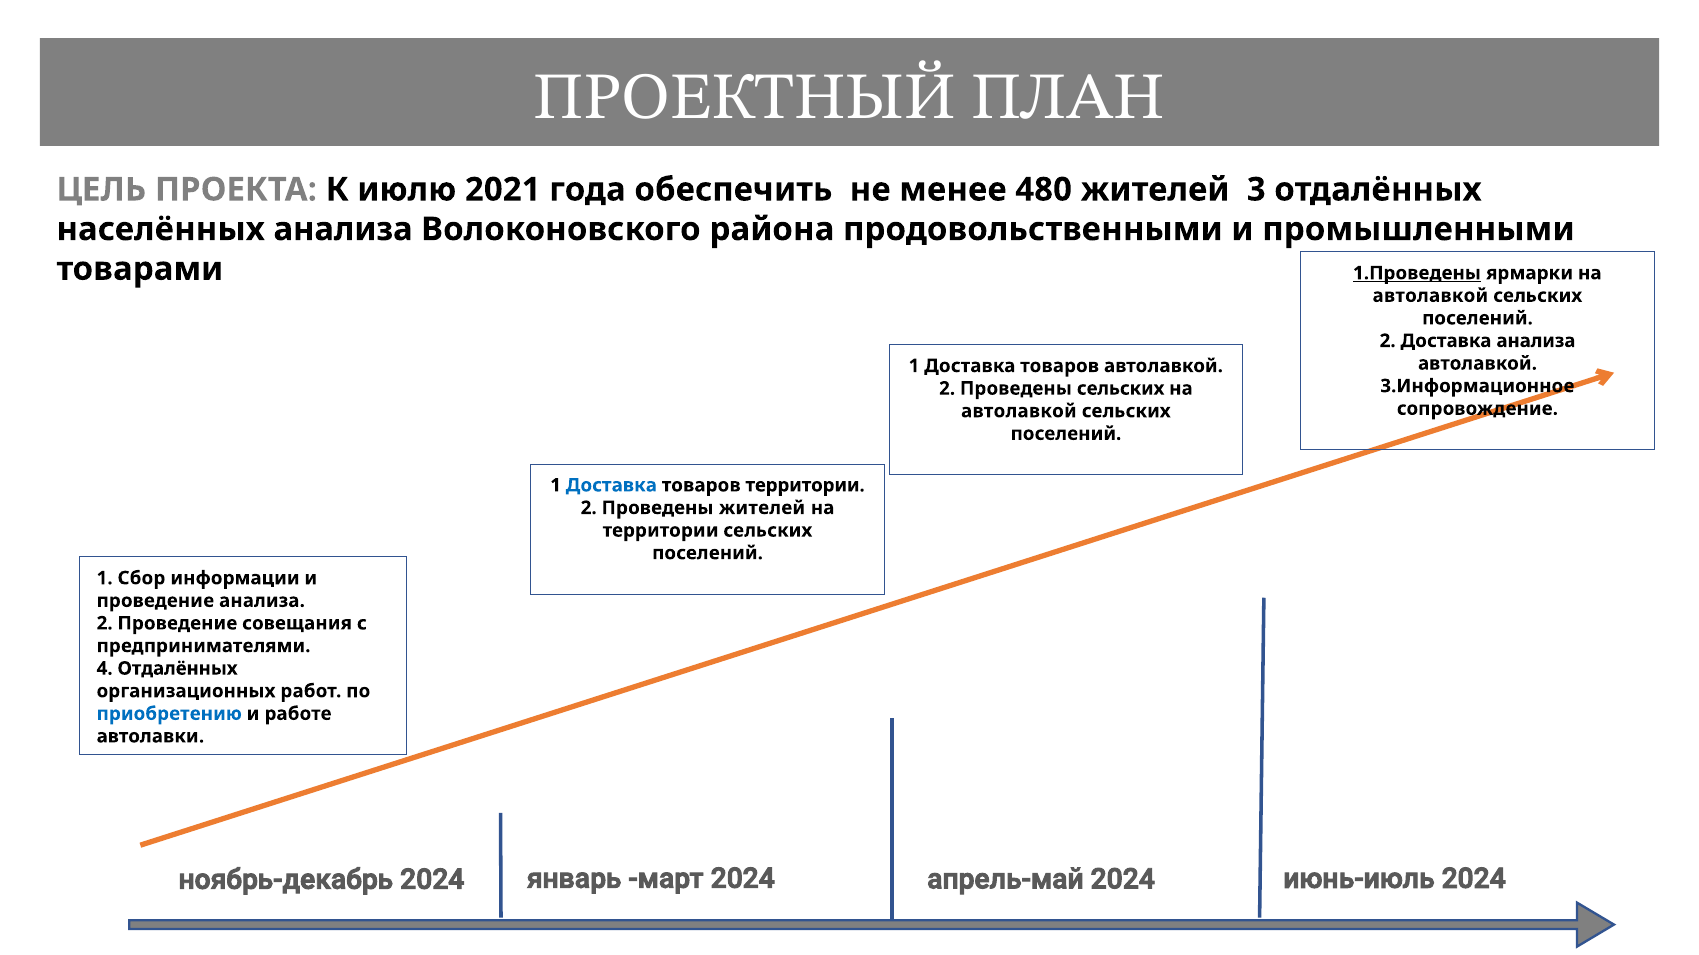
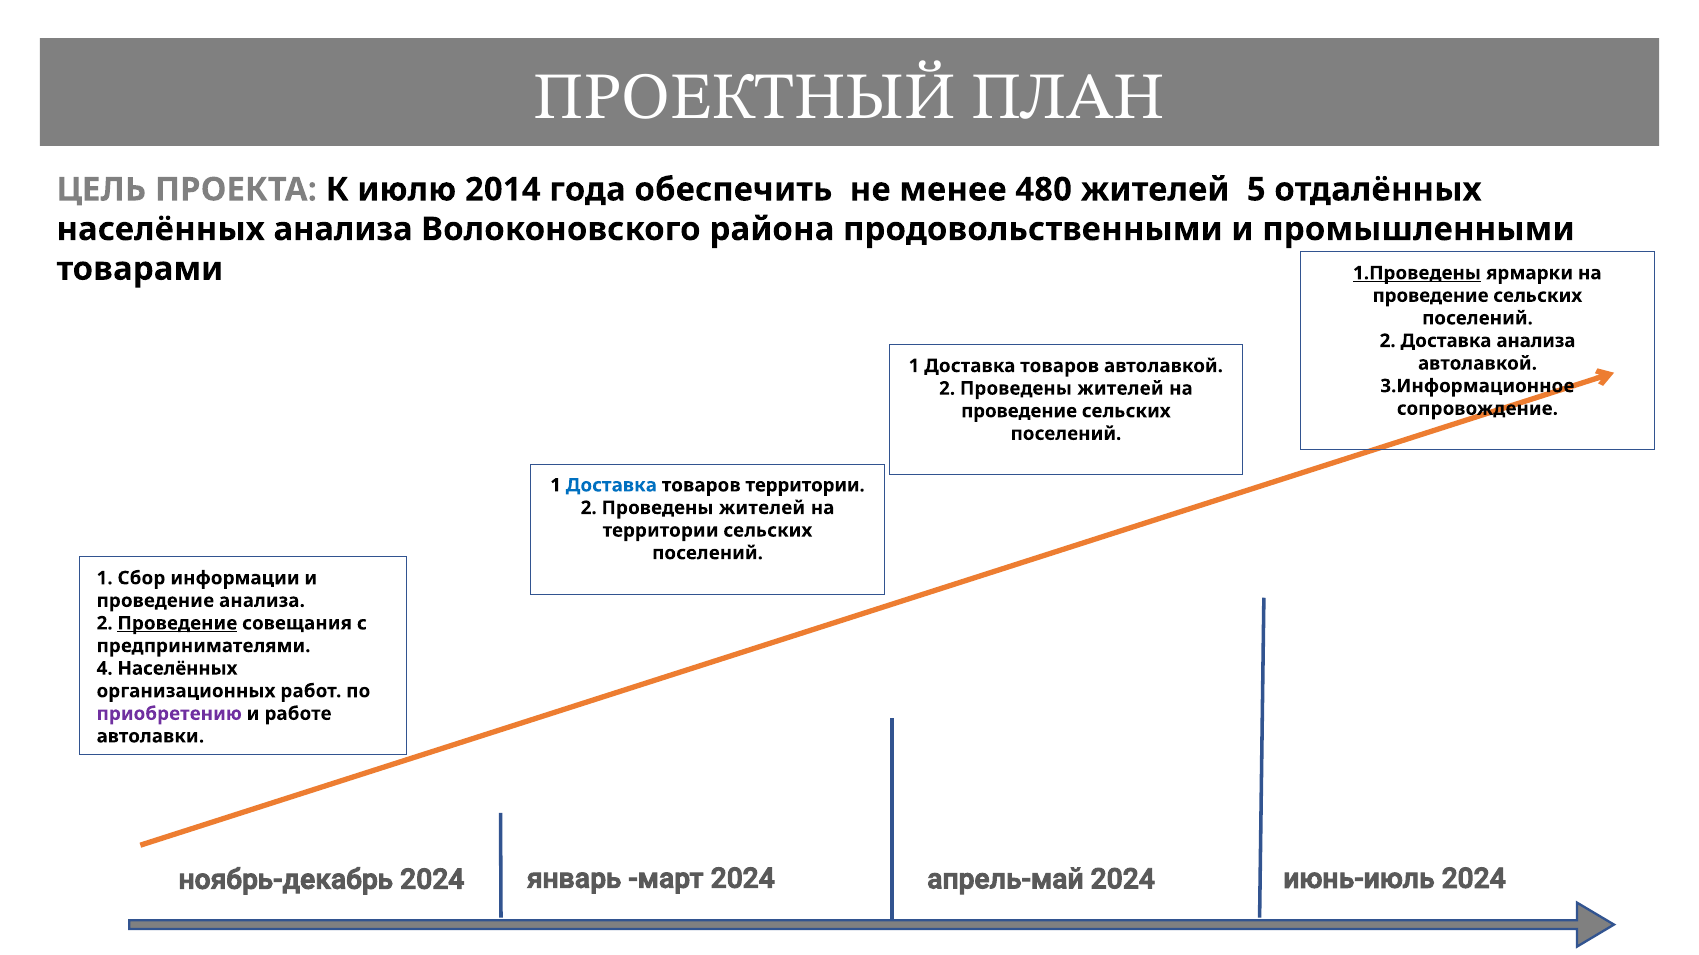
2021: 2021 -> 2014 (503, 190)
3: 3 -> 5 (1256, 190)
автолавкой: автолавкой -> проведение (1431, 296)
сельских: сельских -> жителей (1120, 389)
автолавкой: автолавкой -> проведение (1019, 411)
Проведение underline: none -> present (177, 624)
4 Отдалённых: Отдалённых -> Населённых (177, 669)
приобретению colour: blue -> purple (169, 714)
